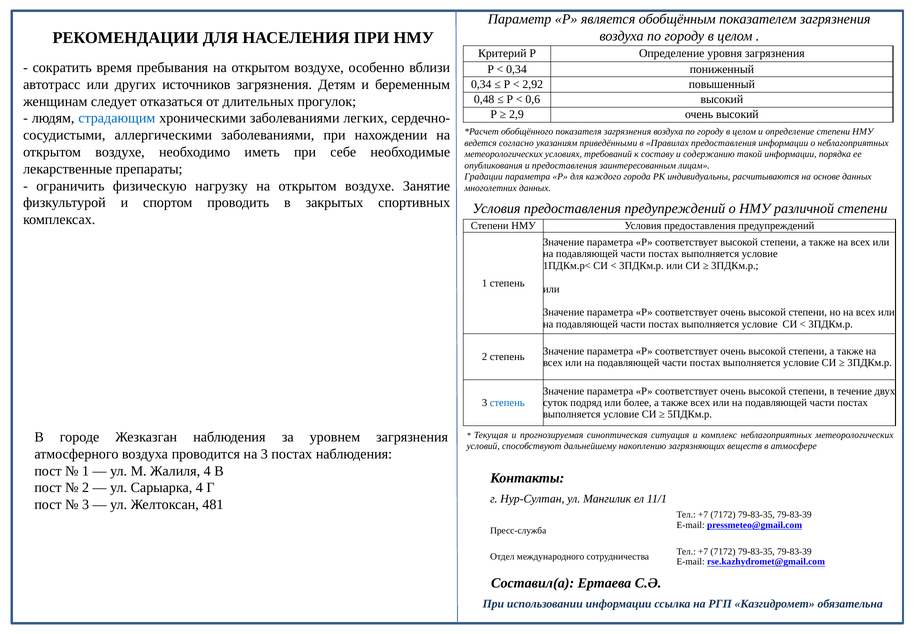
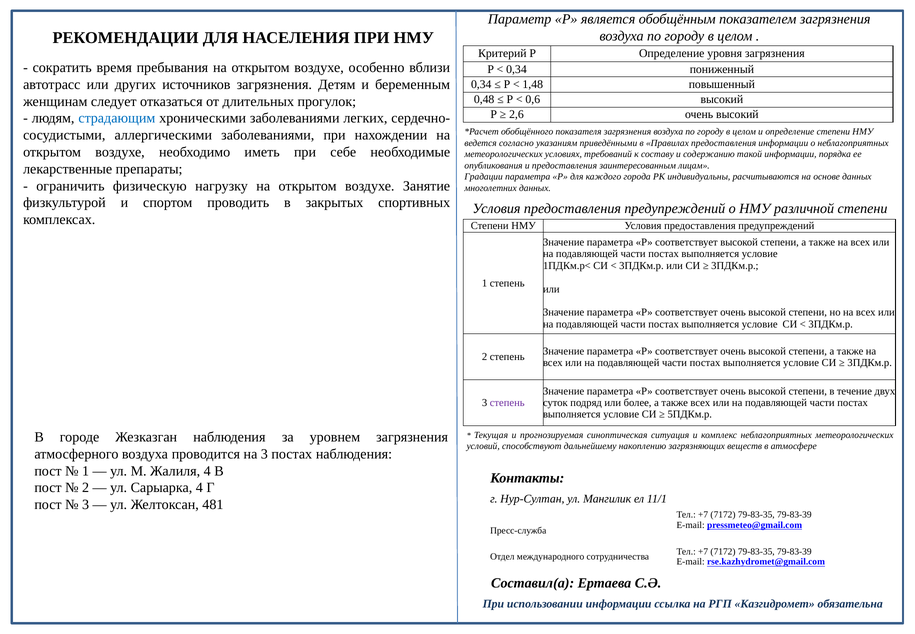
2,92: 2,92 -> 1,48 (533, 84)
2,9: 2,9 -> 2,6 (516, 115)
степень colour: blue -> purple (507, 402)
